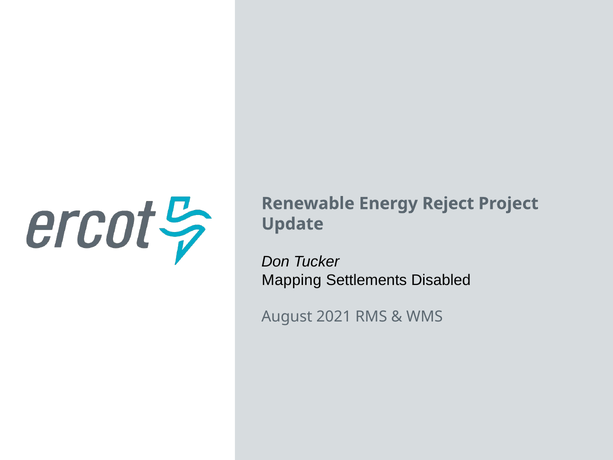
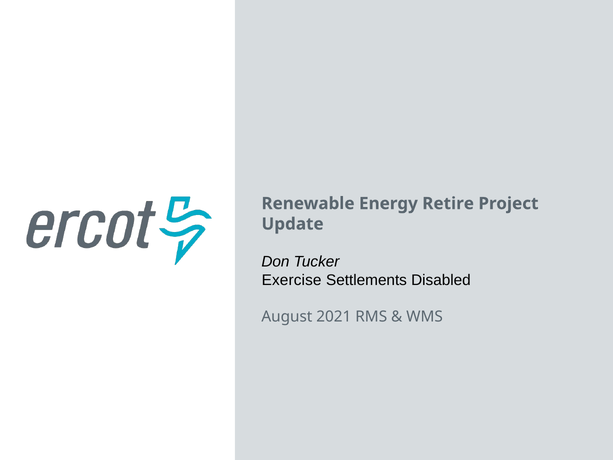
Reject: Reject -> Retire (448, 203)
Mapping: Mapping -> Exercise (292, 280)
